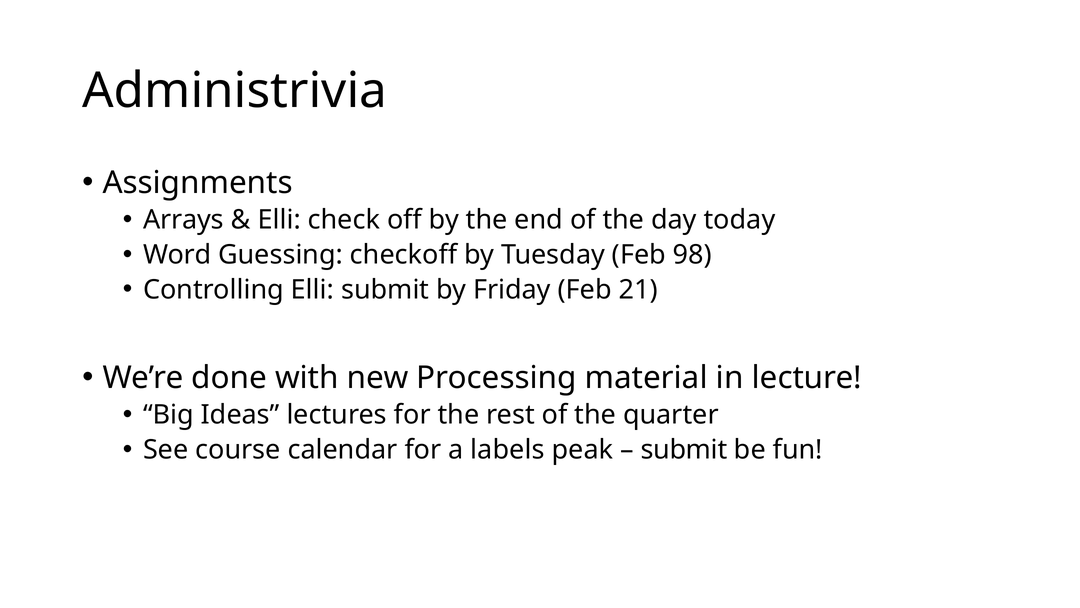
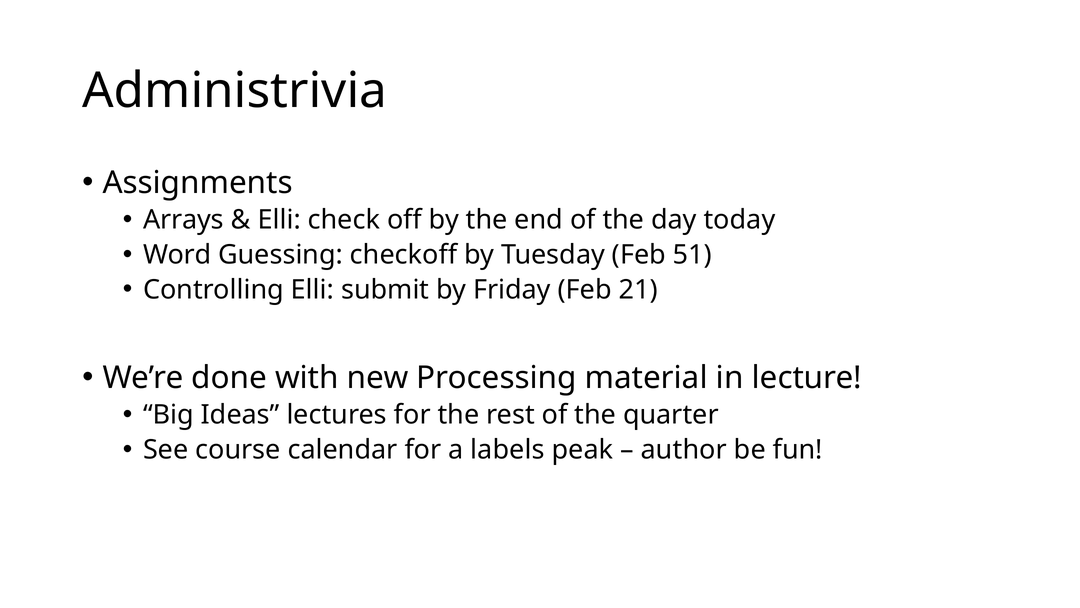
98: 98 -> 51 (692, 255)
submit: submit -> author (684, 449)
